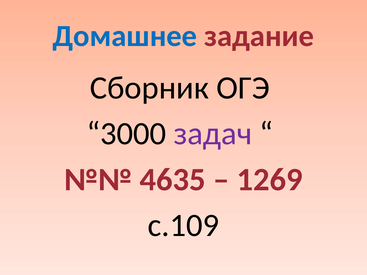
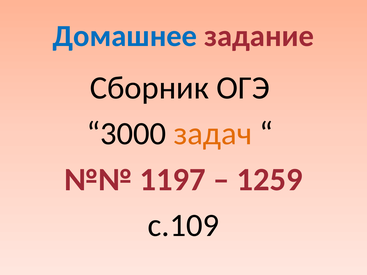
задач colour: purple -> orange (213, 134)
4635: 4635 -> 1197 (173, 180)
1269: 1269 -> 1259 (270, 180)
